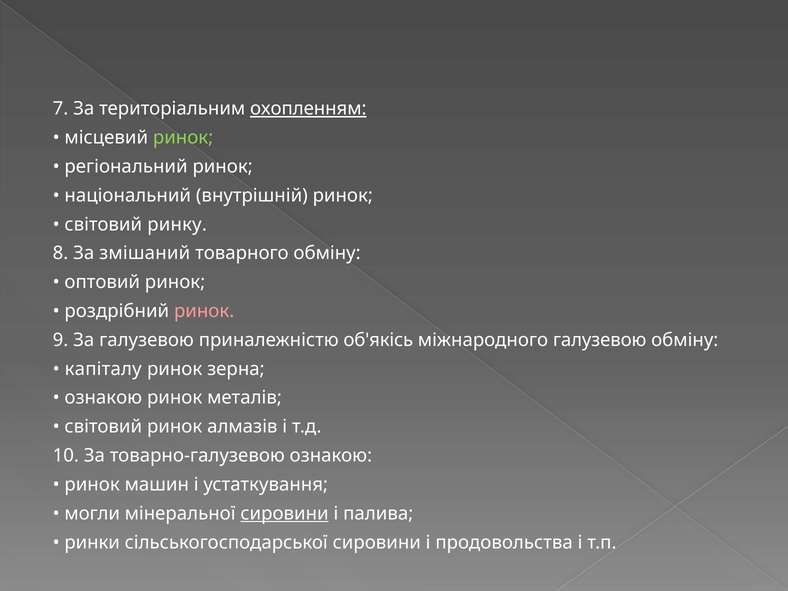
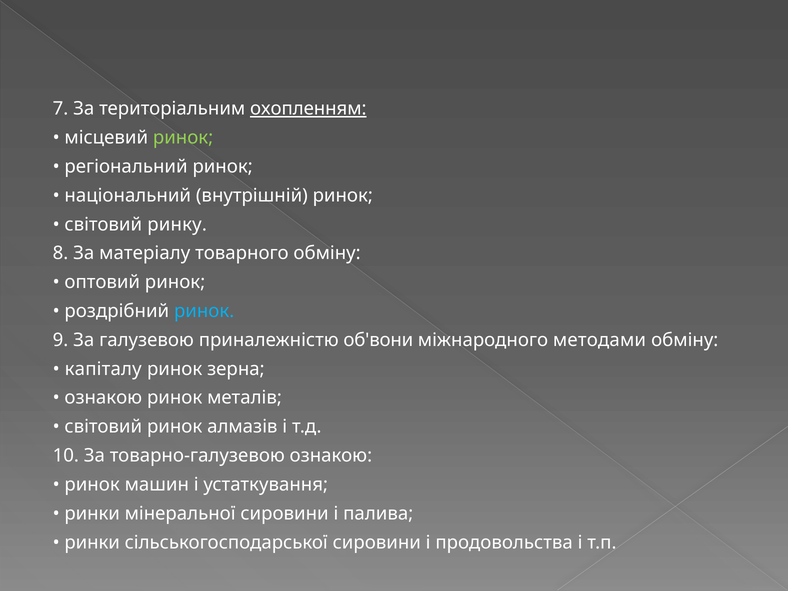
змішаний: змішаний -> матеріалу (145, 253)
ринок colour: pink -> light blue (204, 311)
об'якісь: об'якісь -> об'вони (378, 340)
міжнародного галузевою: галузевою -> методами (600, 340)
могли: могли -> ринки (92, 514)
сировини underline: present -> none (285, 514)
